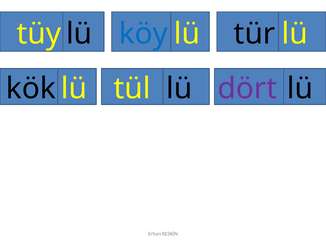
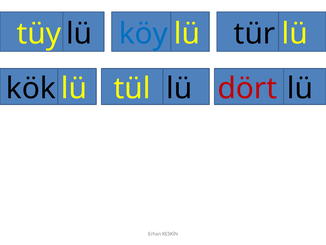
dört colour: purple -> red (247, 88)
